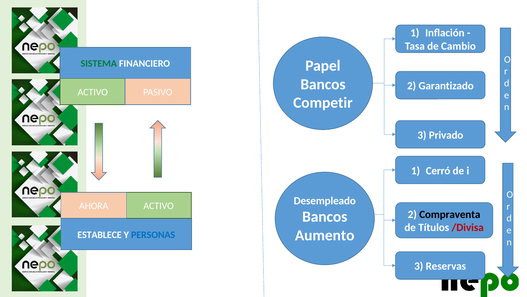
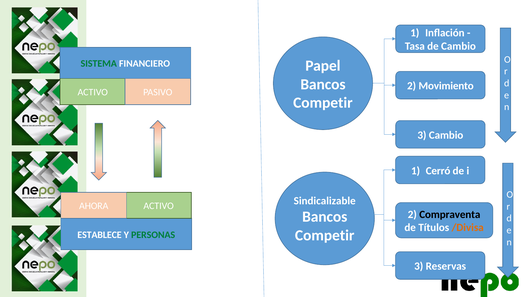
Garantizado: Garantizado -> Movimiento (446, 86)
3 Privado: Privado -> Cambio (446, 135)
Desempleado: Desempleado -> Sindicalizable (325, 200)
/Divisa colour: red -> orange (468, 227)
Aumento: Aumento -> Competir (325, 235)
PERSONAS colour: blue -> green (153, 234)
